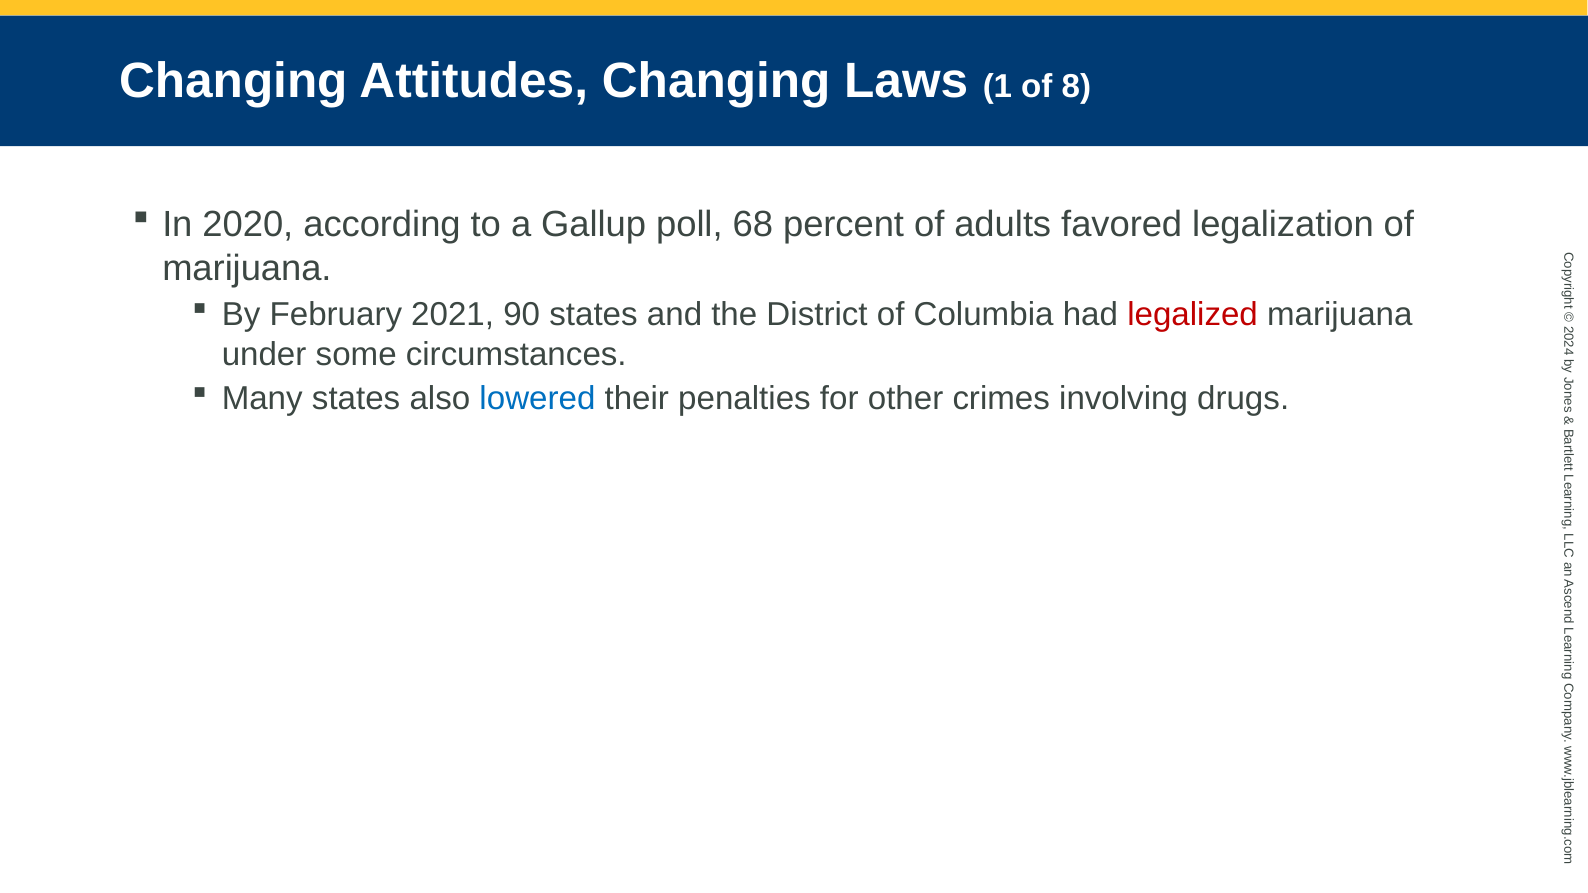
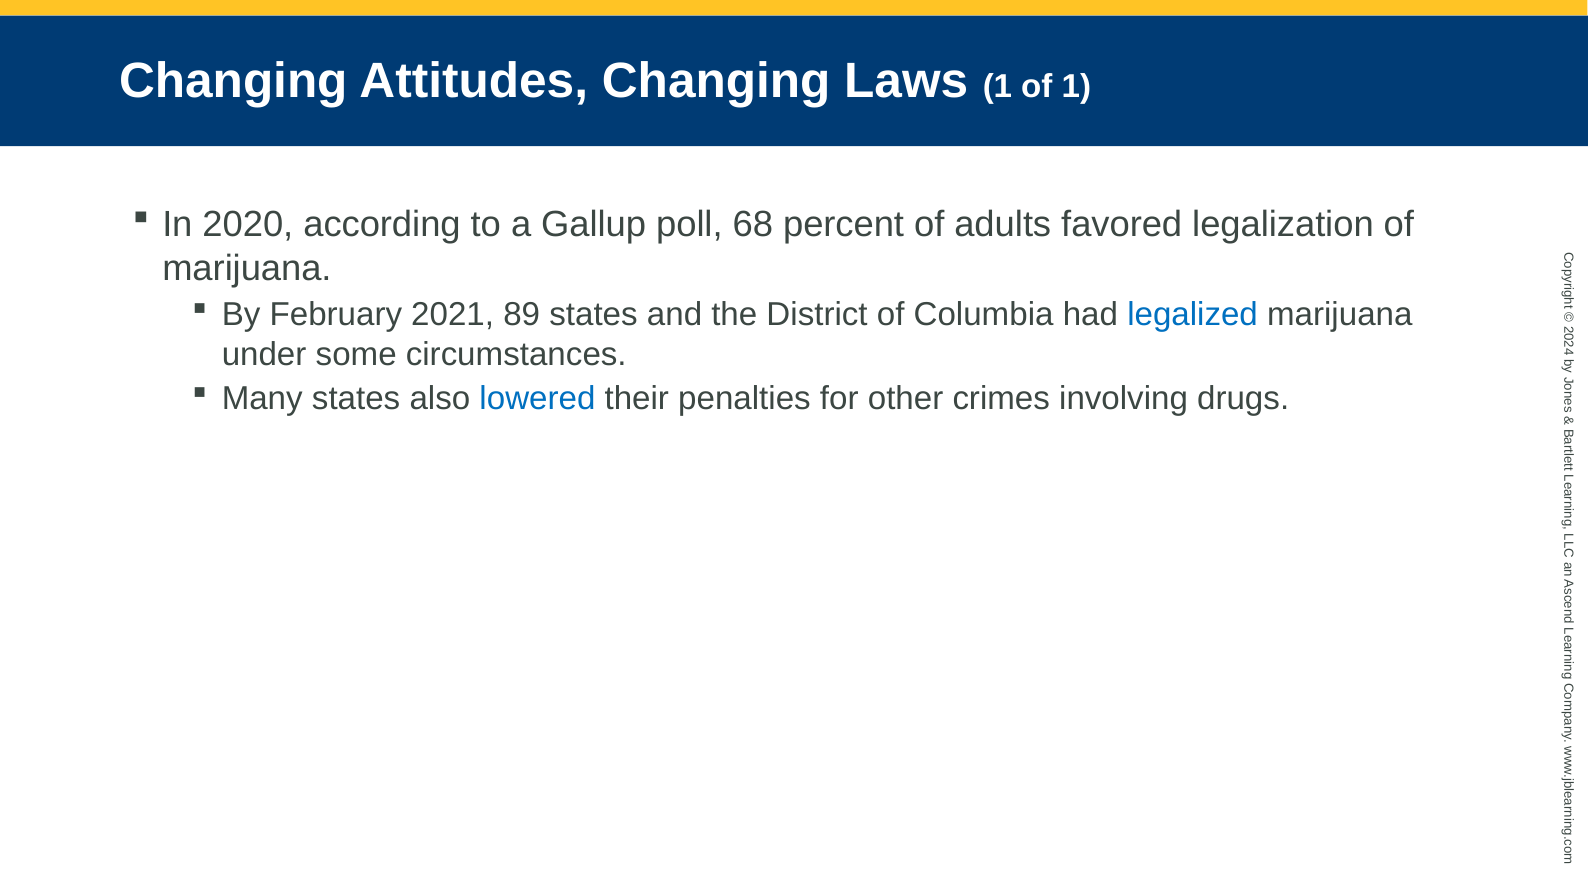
of 8: 8 -> 1 (1076, 87)
90: 90 -> 89 (522, 315)
legalized colour: red -> blue (1193, 315)
